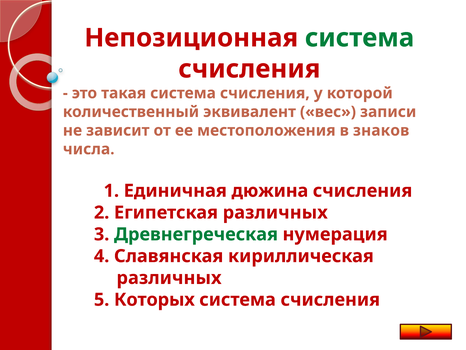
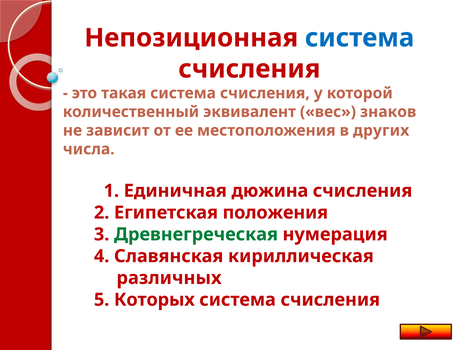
система colour: green -> blue (360, 38)
записи: записи -> знаков (388, 112)
знаков: знаков -> других (381, 130)
Египетская различных: различных -> положения (275, 212)
